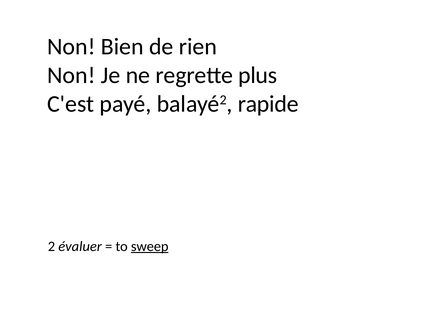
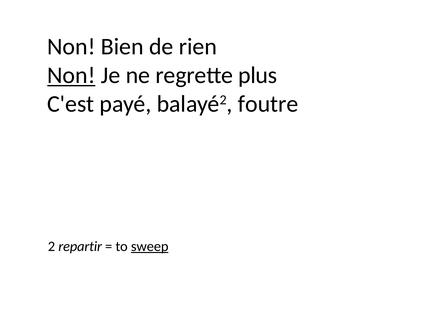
Non underline: none -> present (71, 75)
rapide: rapide -> foutre (268, 104)
évaluer: évaluer -> repartir (80, 247)
